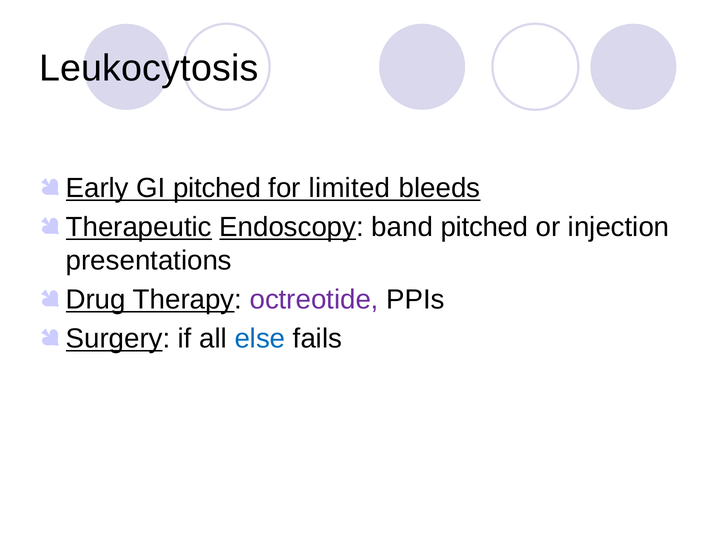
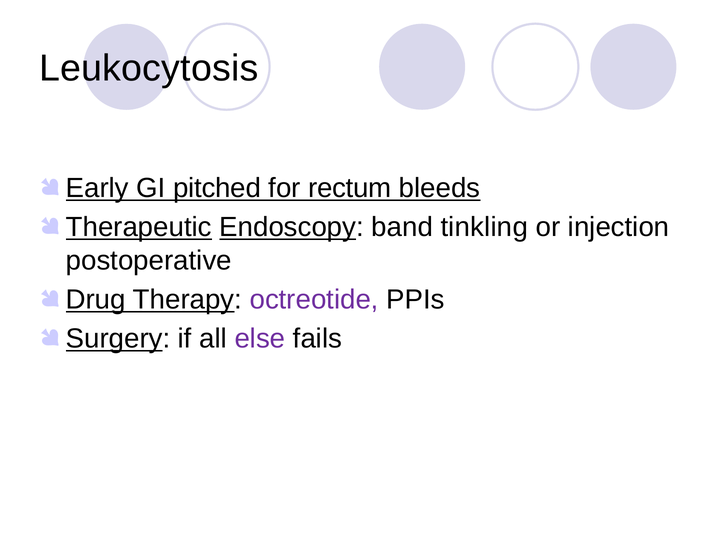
limited: limited -> rectum (350, 188)
band pitched: pitched -> tinkling (484, 227)
presentations: presentations -> postoperative (149, 260)
else colour: blue -> purple (260, 339)
